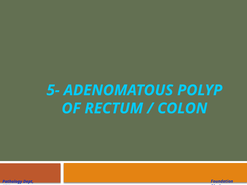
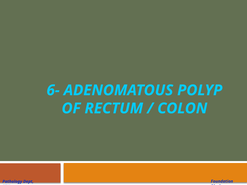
5-: 5- -> 6- (53, 90)
